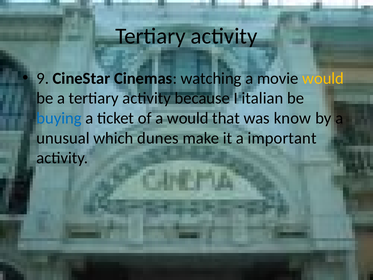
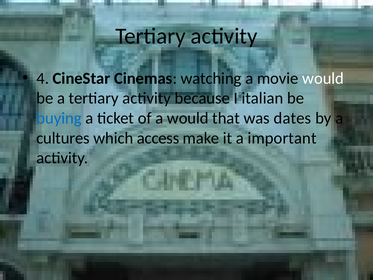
9: 9 -> 4 (43, 78)
would colour: yellow -> white (323, 78)
know: know -> dates (292, 118)
unusual: unusual -> cultures (63, 138)
dunes: dunes -> access (158, 138)
